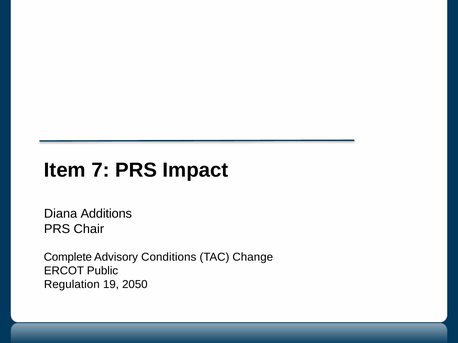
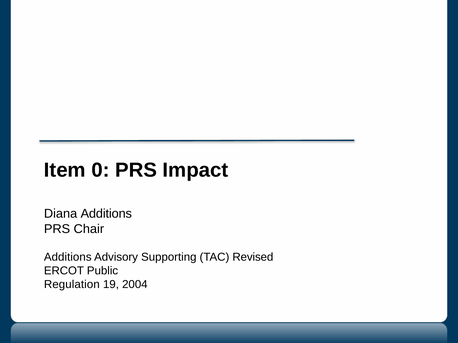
7: 7 -> 0 (100, 170)
Complete: Complete -> Additions (68, 257)
Conditions: Conditions -> Supporting (169, 257)
Change: Change -> Revised (253, 257)
2050: 2050 -> 2004 (135, 285)
